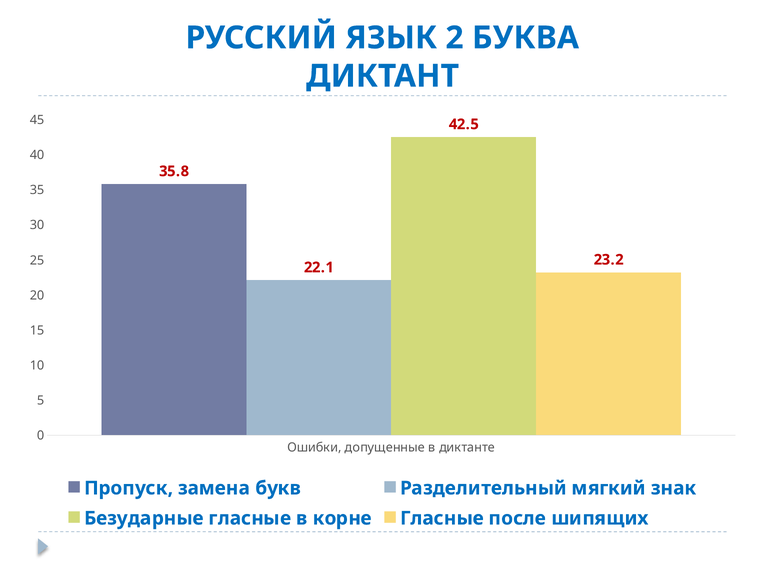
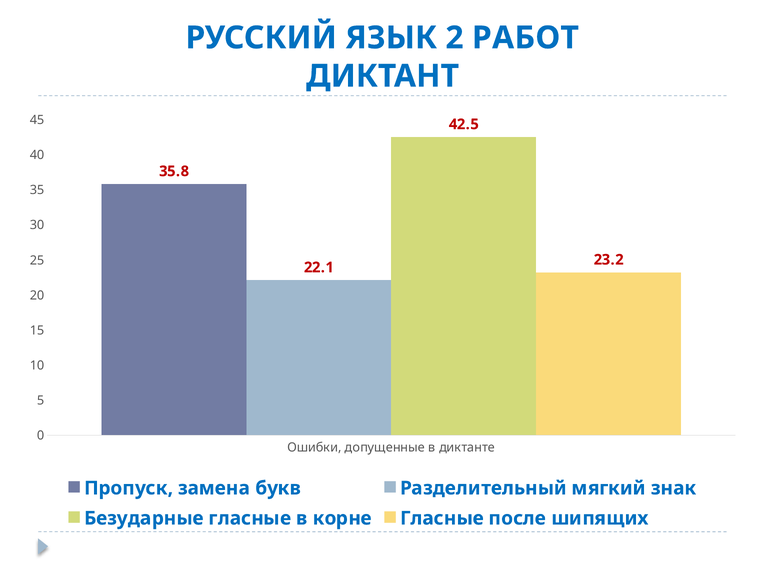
БУКВА: БУКВА -> РАБОТ (525, 38)
